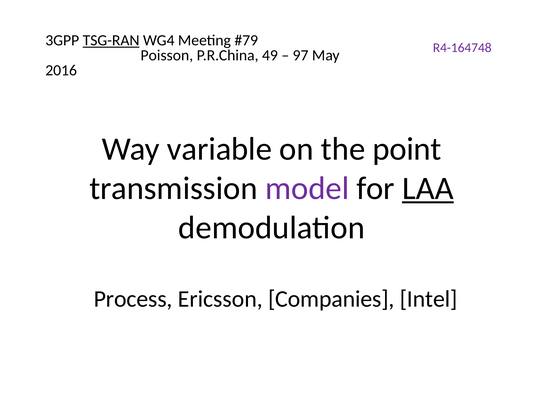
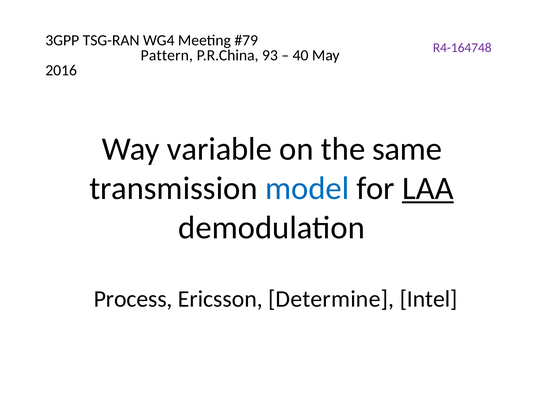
TSG-RAN underline: present -> none (111, 40)
Poisson: Poisson -> Pattern (167, 55)
49: 49 -> 93 (270, 55)
97: 97 -> 40 (301, 55)
point: point -> same (407, 149)
model colour: purple -> blue (307, 189)
Companies: Companies -> Determine (331, 299)
